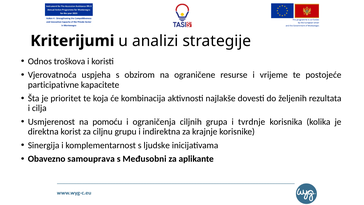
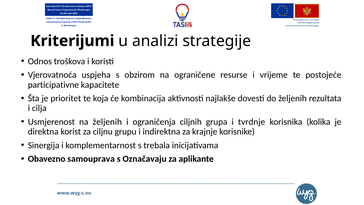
na pomoću: pomoću -> željenih (107, 122)
ljudske: ljudske -> trebala (157, 145)
Međusobni: Međusobni -> Označavaju (145, 159)
